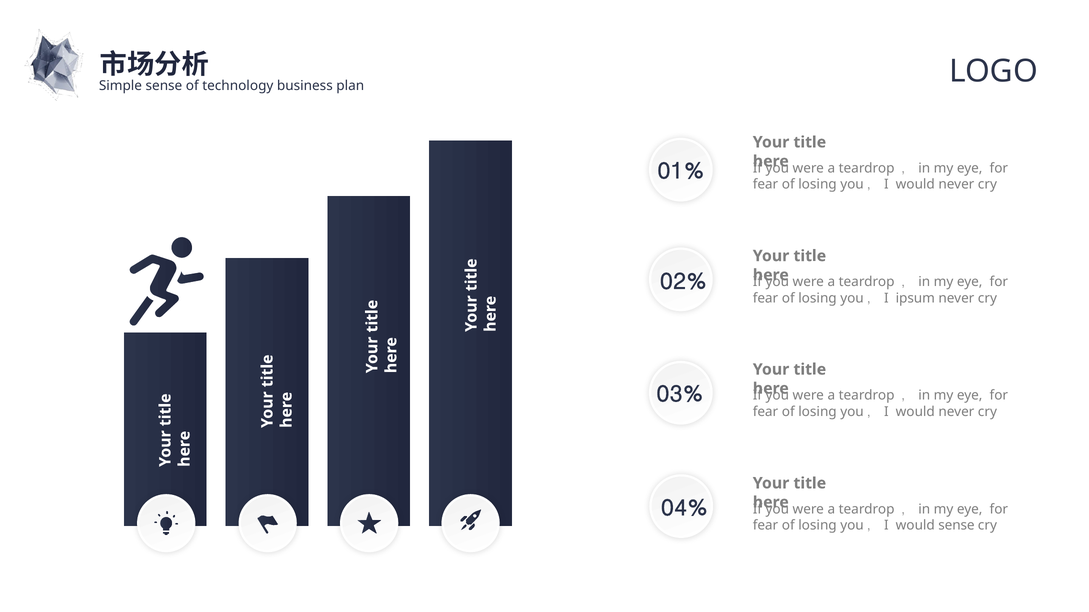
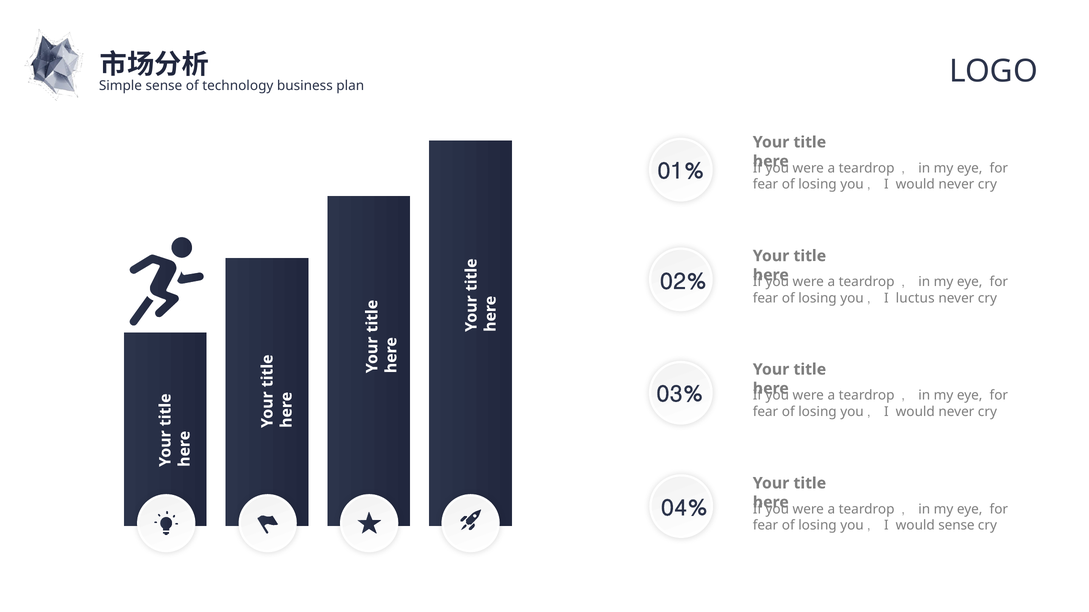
ipsum: ipsum -> luctus (915, 298)
